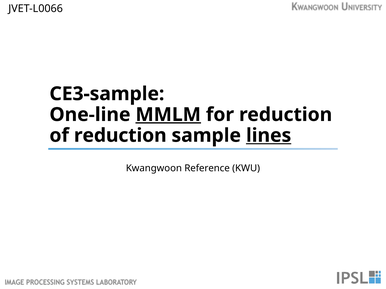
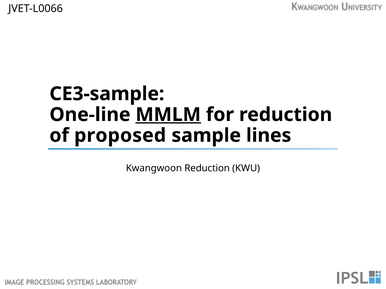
of reduction: reduction -> proposed (120, 136)
lines underline: present -> none (269, 136)
Kwangwoon Reference: Reference -> Reduction (207, 168)
